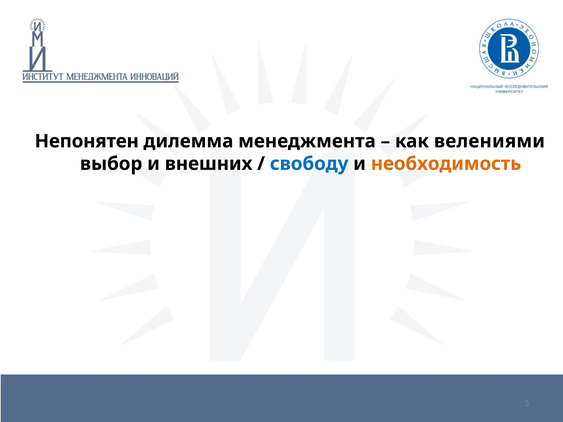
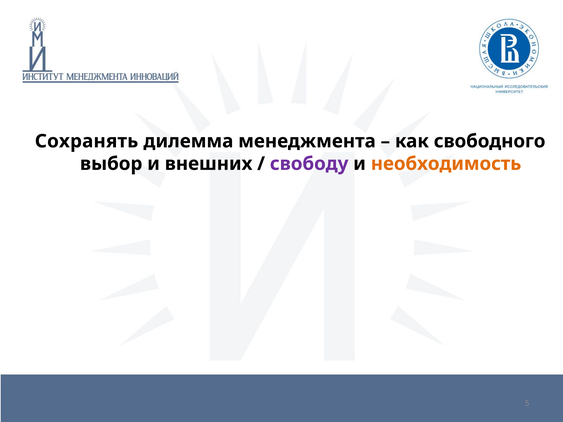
Непонятен: Непонятен -> Сохранять (87, 141)
велениями: велениями -> свободного (490, 141)
свободу colour: blue -> purple (309, 164)
